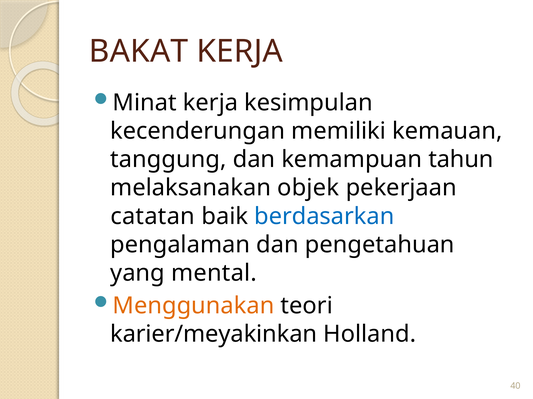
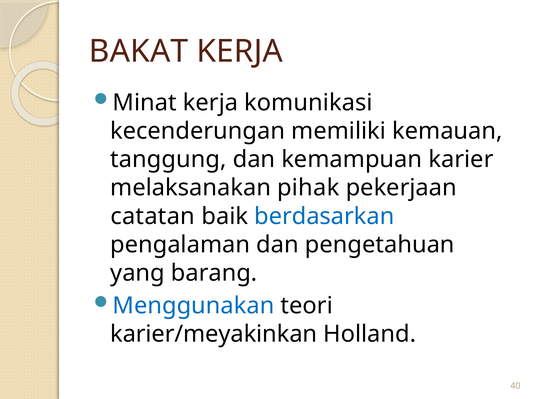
kesimpulan: kesimpulan -> komunikasi (308, 103)
tahun: tahun -> karier (461, 160)
objek: objek -> pihak (308, 188)
mental: mental -> barang (214, 273)
Menggunakan colour: orange -> blue (194, 306)
